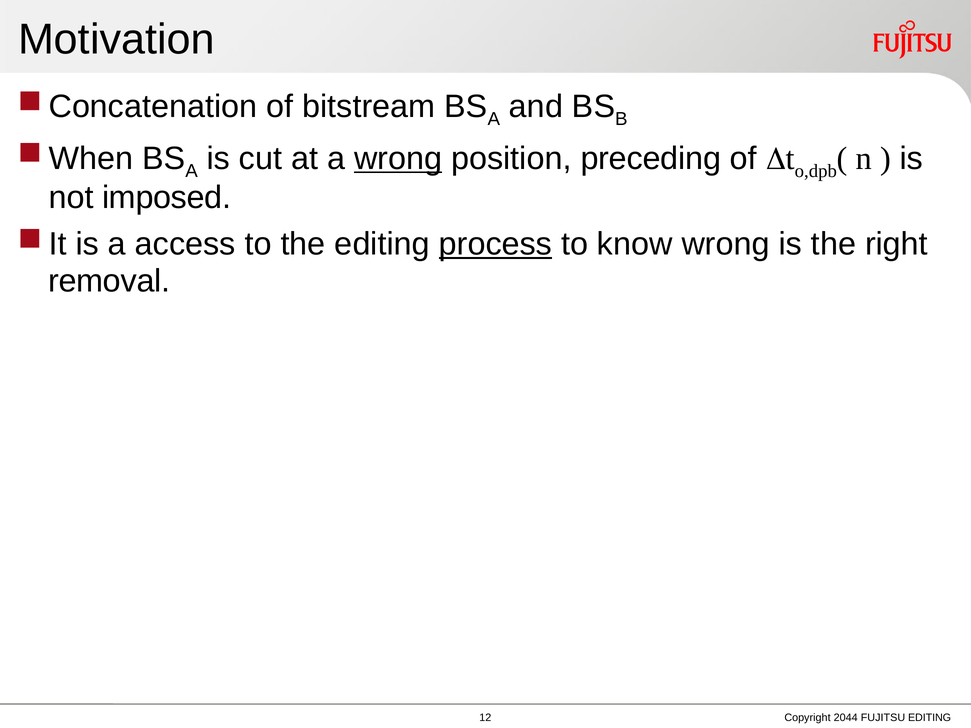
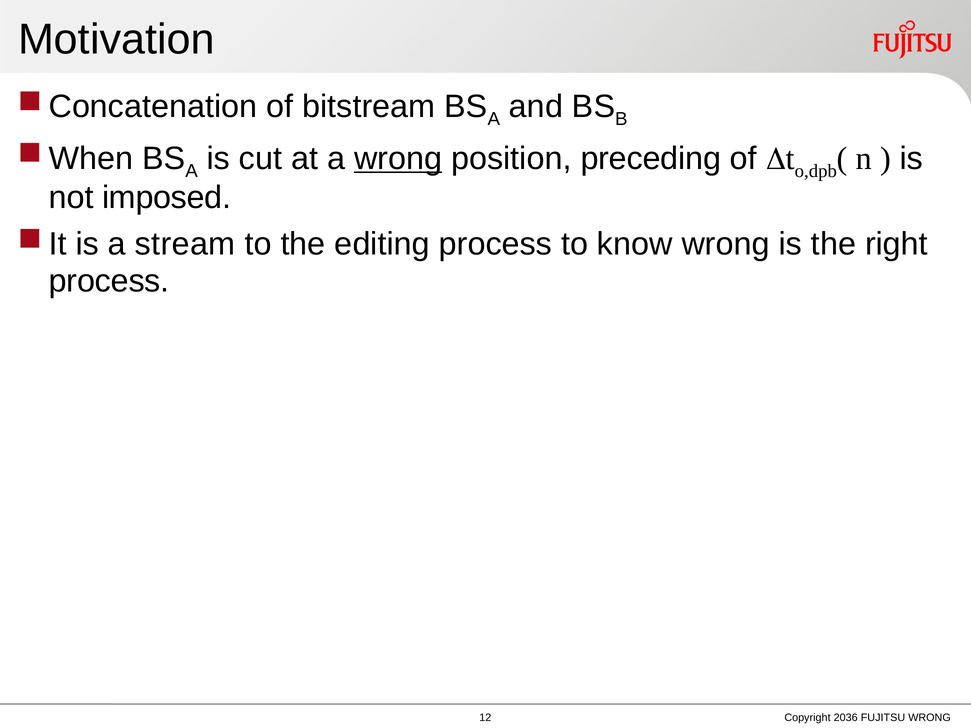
access: access -> stream (185, 244)
process underline: present -> none (495, 244)
removal: removal -> process (109, 281)
2044: 2044 -> 2036 (846, 718)
FUJITSU EDITING: EDITING -> WRONG (930, 718)
